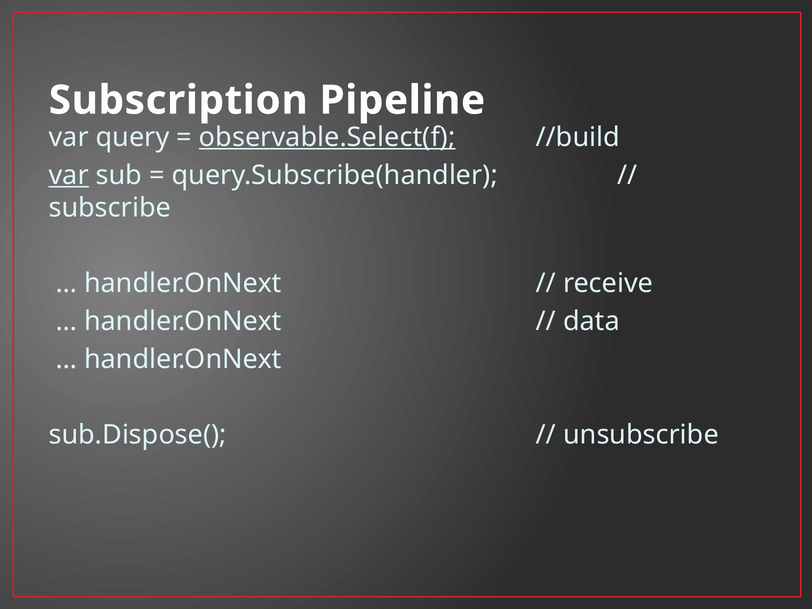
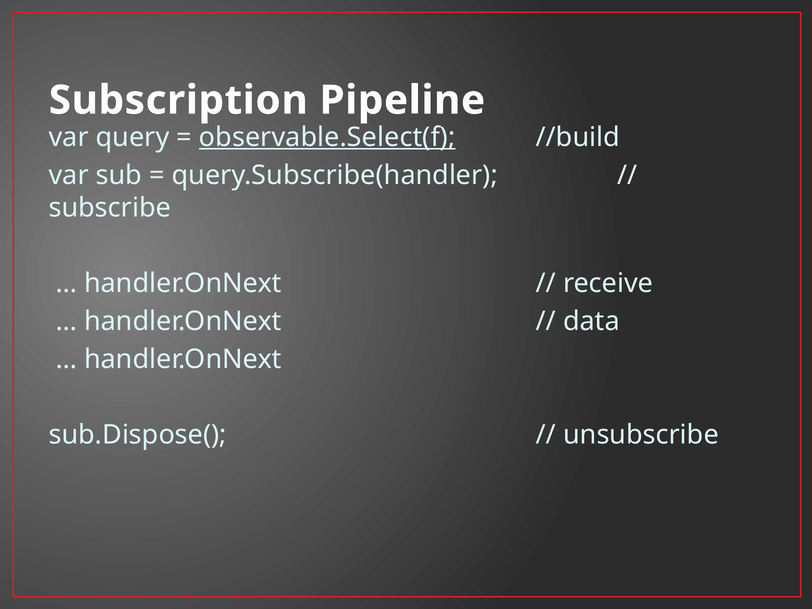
var underline: present -> none (69, 175)
